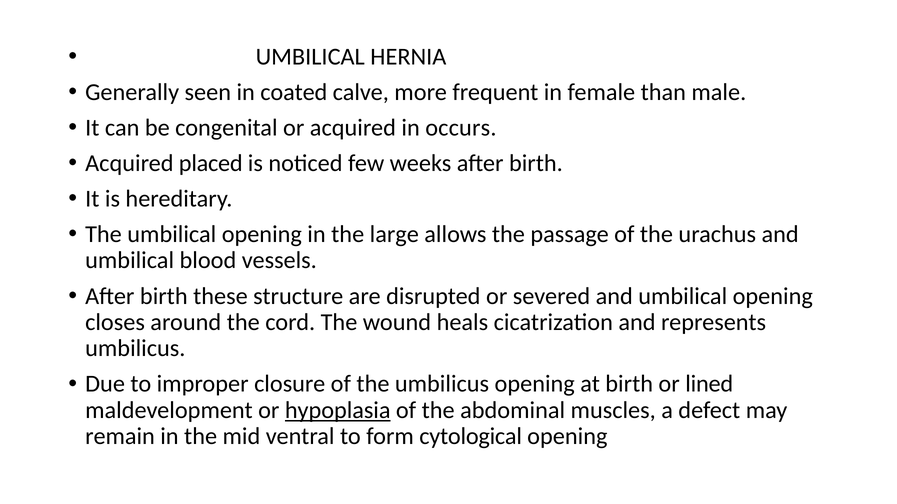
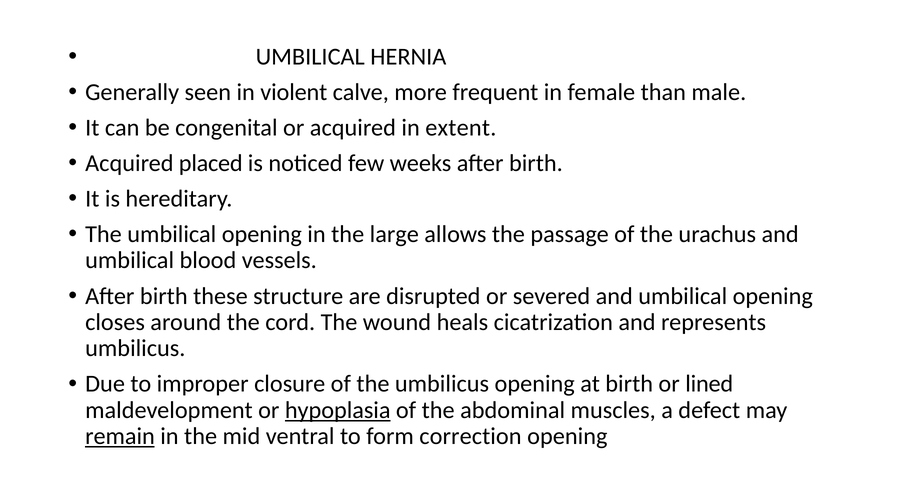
coated: coated -> violent (294, 92)
occurs: occurs -> extent (461, 128)
remain underline: none -> present (120, 437)
cytological: cytological -> correction (470, 437)
